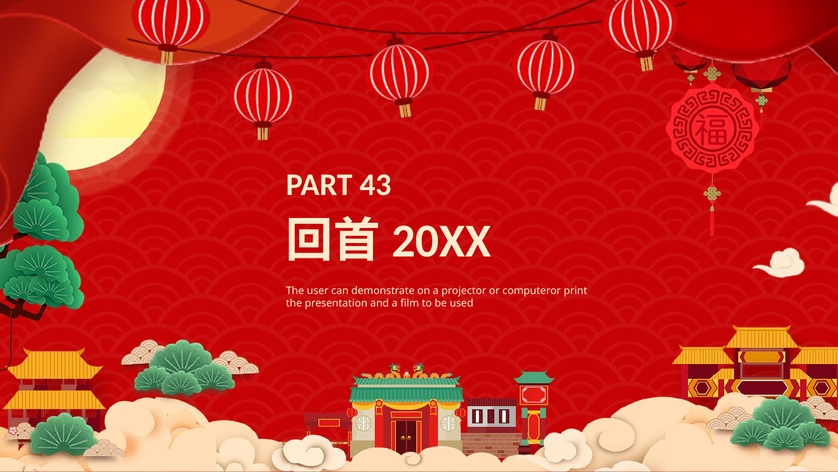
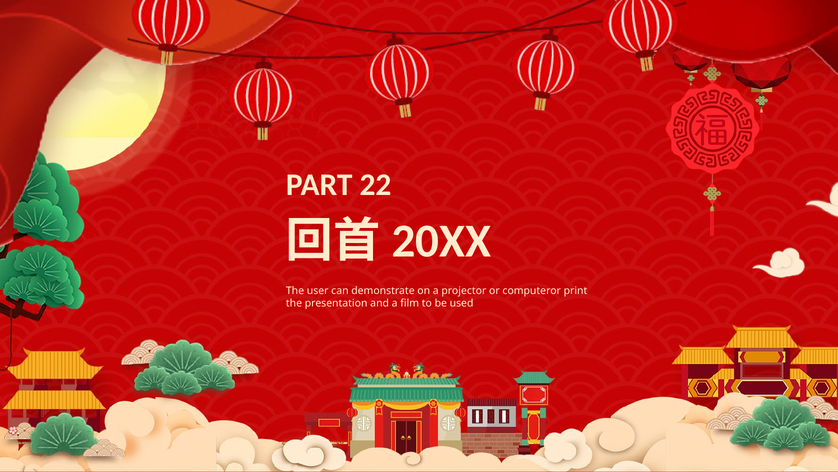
43: 43 -> 22 (375, 185)
